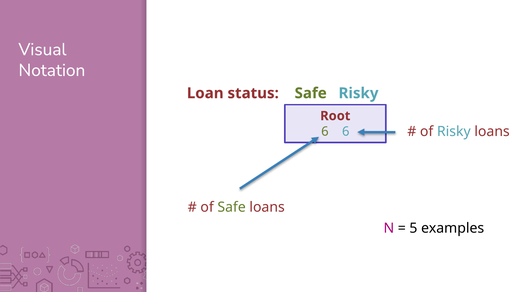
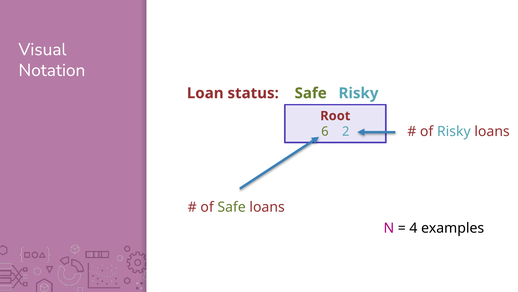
6 6: 6 -> 2 (346, 131)
5: 5 -> 4 (413, 228)
